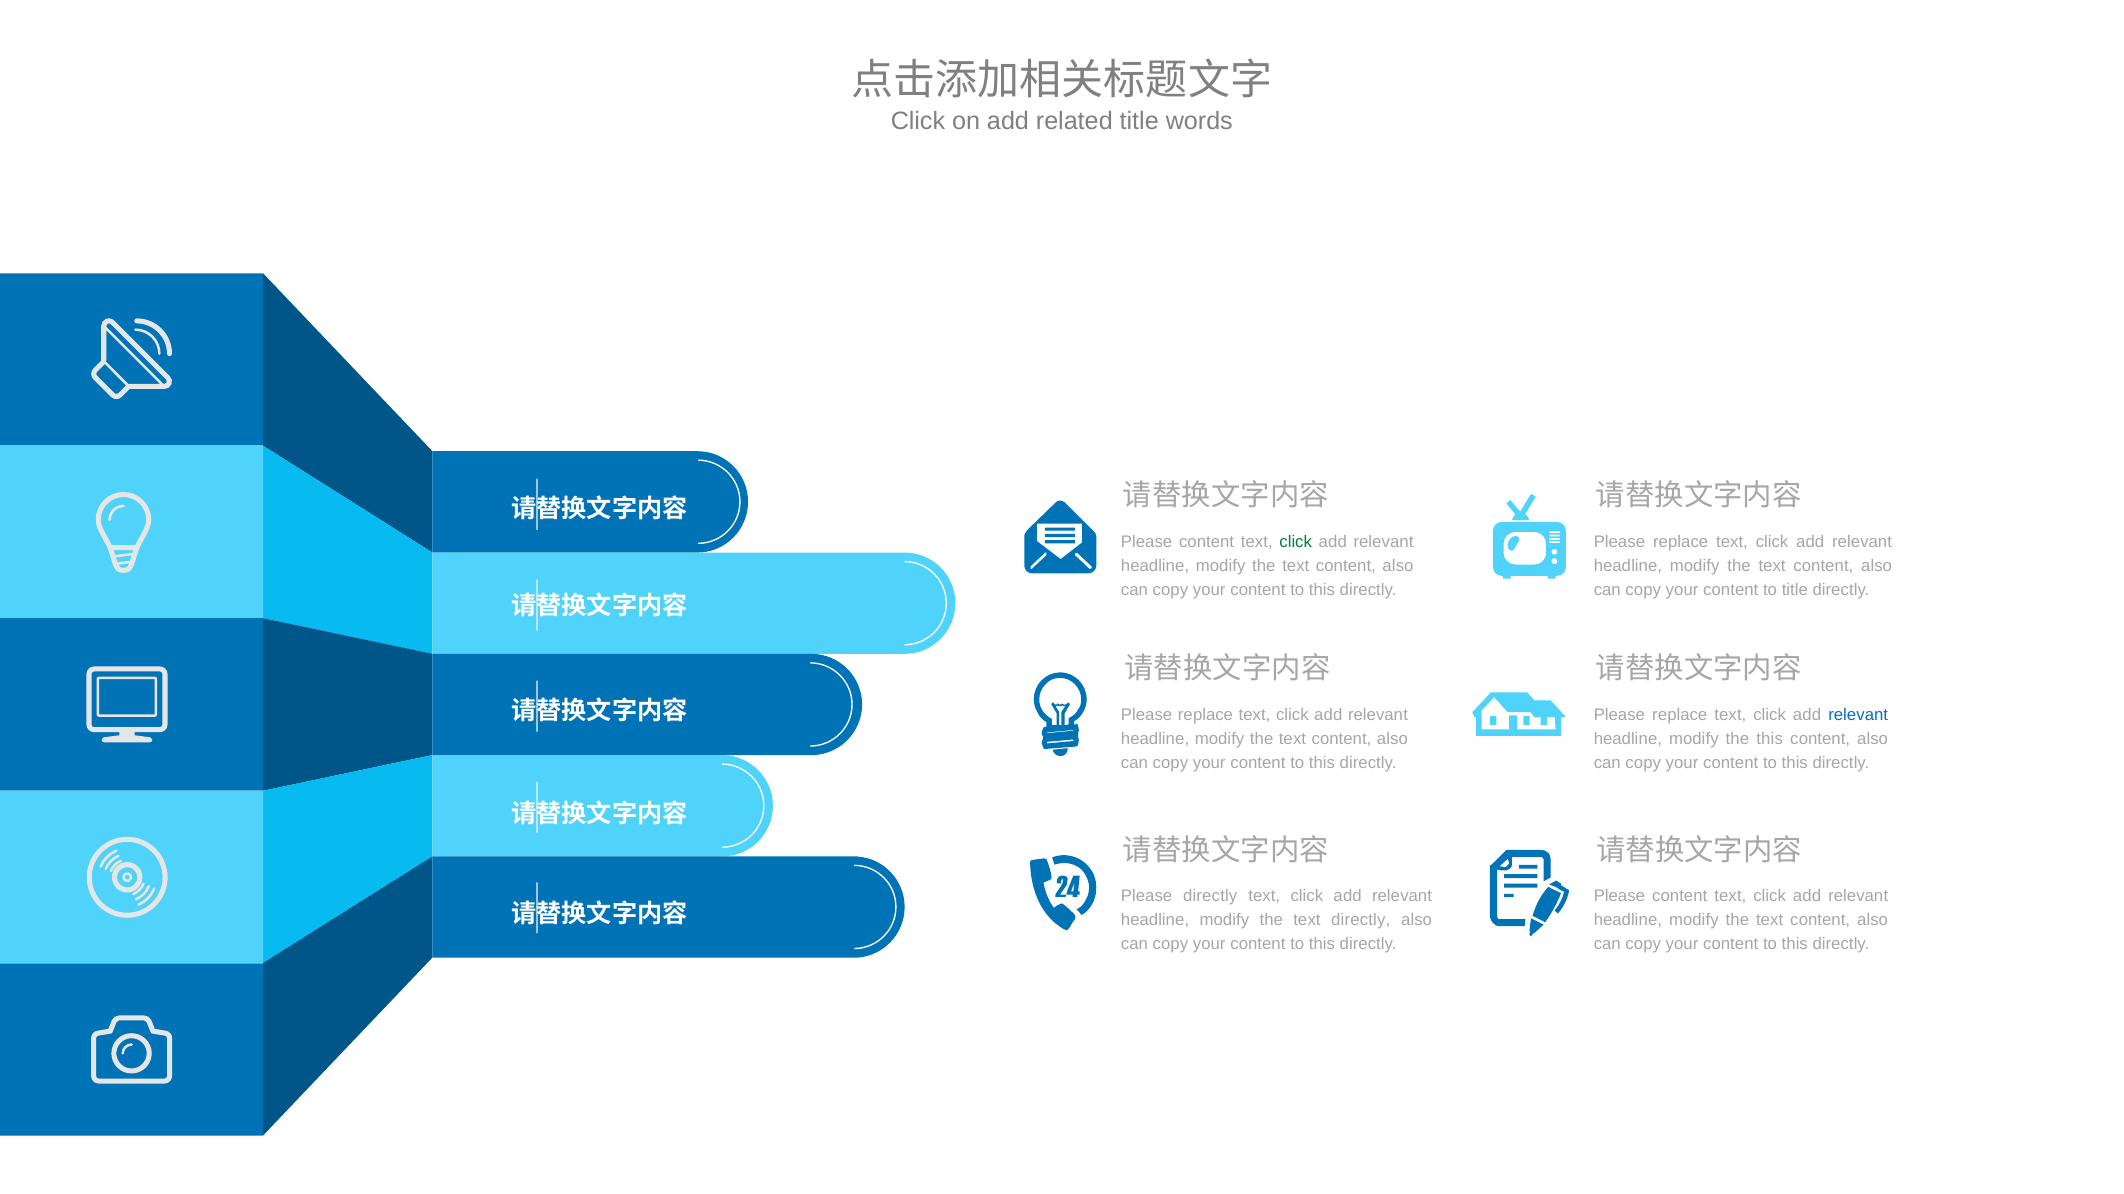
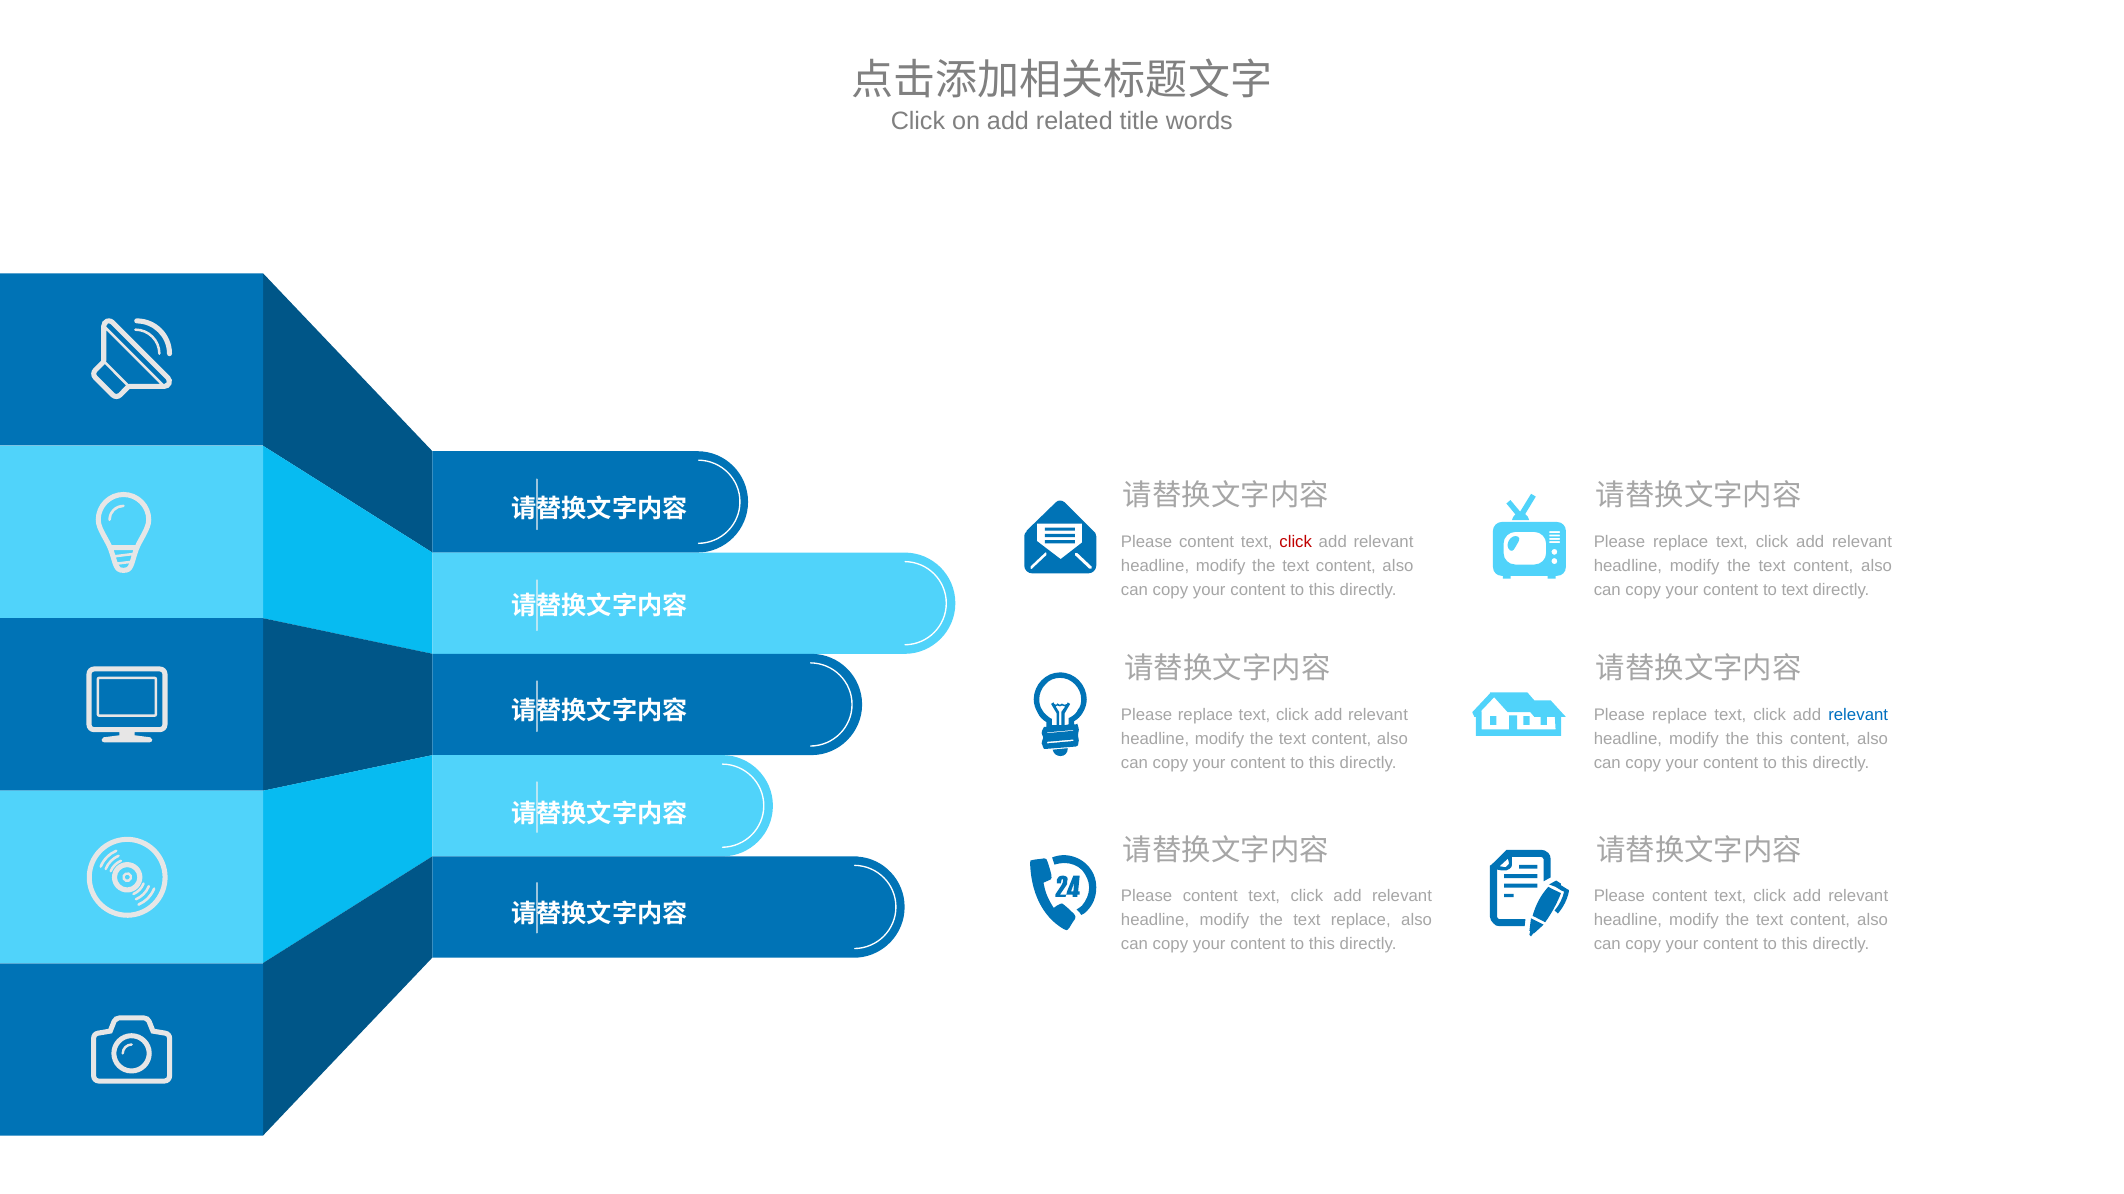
click colour: green -> red (1296, 542)
to title: title -> text (1795, 590)
directly: directly -> content (1210, 897)
text directly: directly -> replace (1361, 921)
